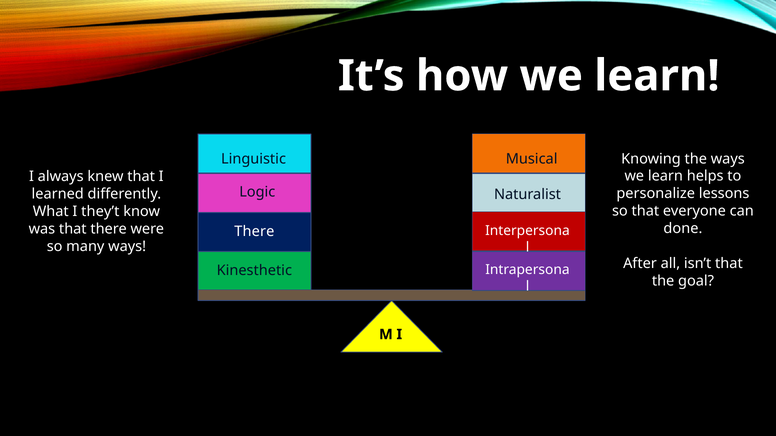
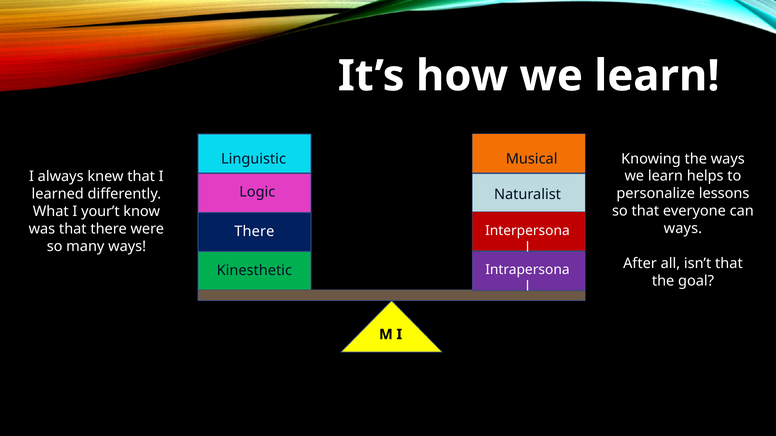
they’t: they’t -> your’t (100, 212)
done: done -> ways (683, 229)
